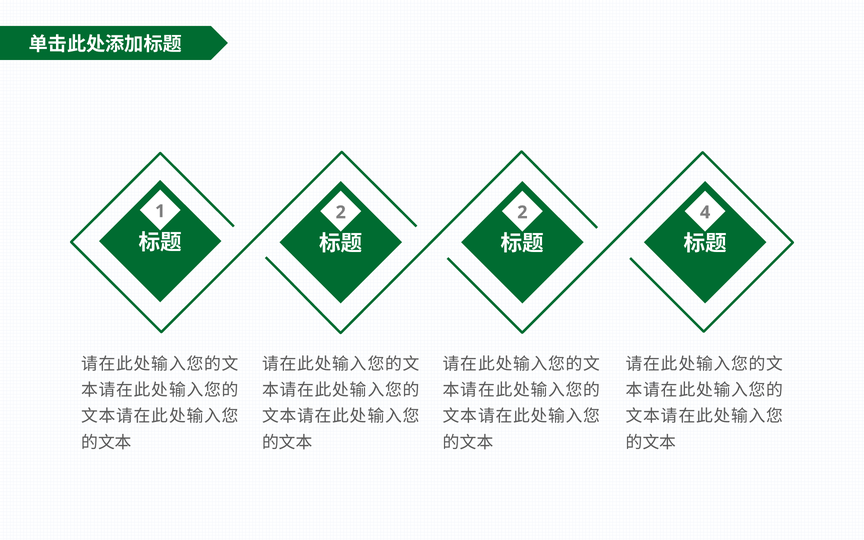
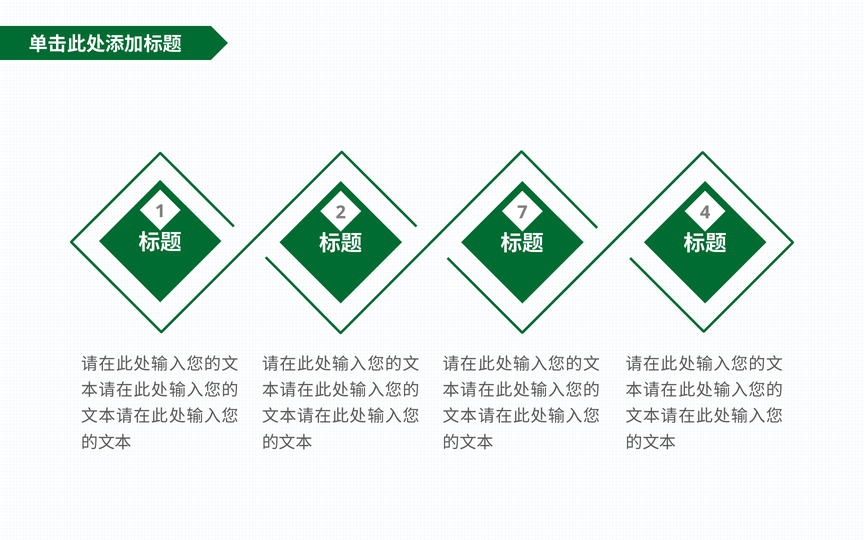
2 2: 2 -> 7 (522, 212)
